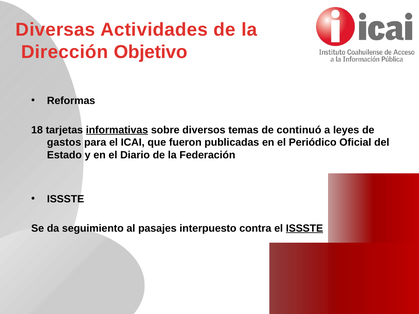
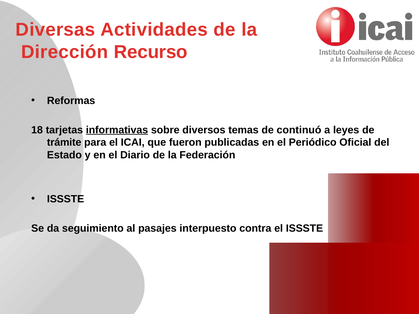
Objetivo: Objetivo -> Recurso (151, 52)
gastos: gastos -> trámite (64, 143)
ISSSTE underline: present -> none (304, 228)
